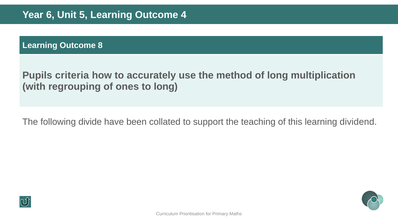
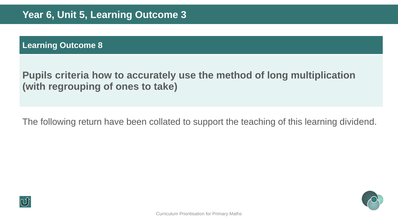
4: 4 -> 3 (184, 15)
to long: long -> take (166, 86)
divide: divide -> return (90, 122)
